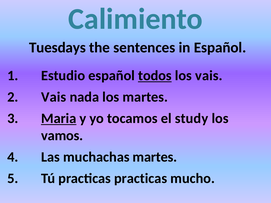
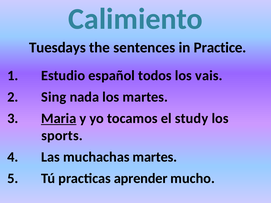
in Español: Español -> Practice (220, 48)
todos underline: present -> none (155, 76)
Vais: Vais -> Sing (54, 97)
vamos: vamos -> sports (62, 136)
practicas practicas: practicas -> aprender (141, 179)
